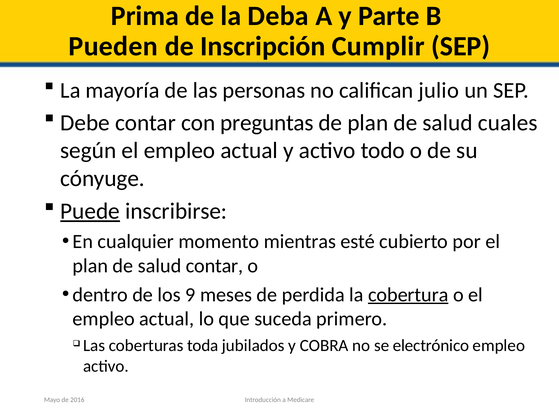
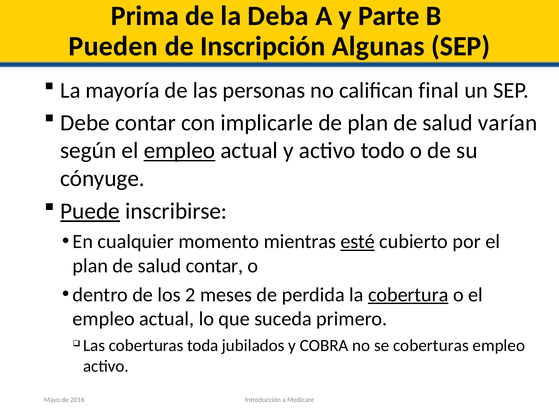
Cumplir: Cumplir -> Algunas (378, 46)
julio: julio -> final (439, 91)
preguntas: preguntas -> implicarle (267, 123)
cuales: cuales -> varían (508, 123)
empleo underline: none -> present (179, 151)
esté underline: none -> present (358, 242)
9: 9 -> 2 (190, 295)
se electrónico: electrónico -> coberturas (431, 346)
